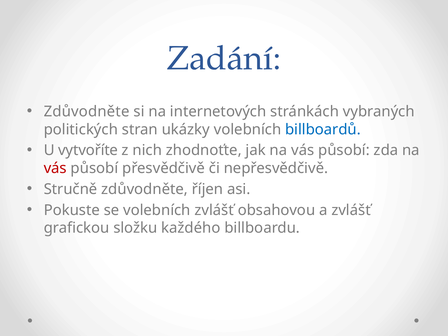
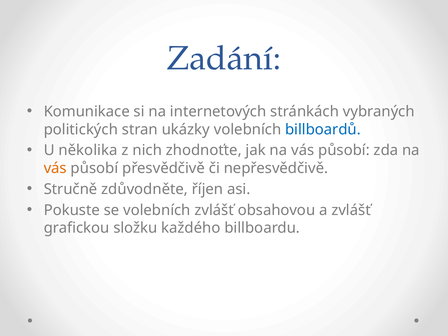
Zdůvodněte: Zdůvodněte -> Komunikace (87, 112)
vytvoříte: vytvoříte -> několika (88, 150)
vás colour: red -> orange (55, 168)
